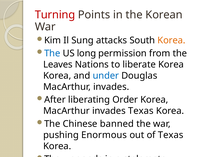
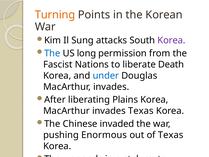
Turning colour: red -> orange (55, 15)
Korea colour: orange -> purple (171, 40)
Leaves: Leaves -> Fascist (58, 64)
liberate Korea: Korea -> Death (171, 64)
Order: Order -> Plains (125, 100)
banned: banned -> invaded (117, 124)
